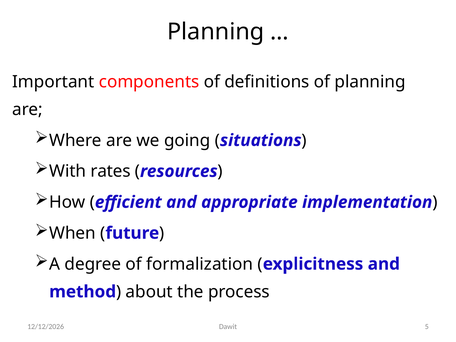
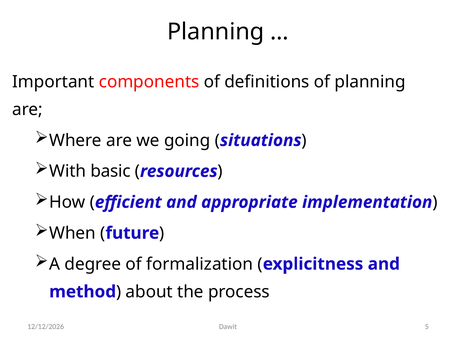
rates: rates -> basic (111, 171)
